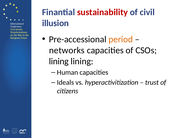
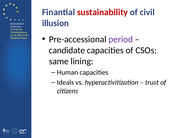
period colour: orange -> purple (121, 39)
networks: networks -> candidate (67, 50)
lining: lining -> same (59, 61)
